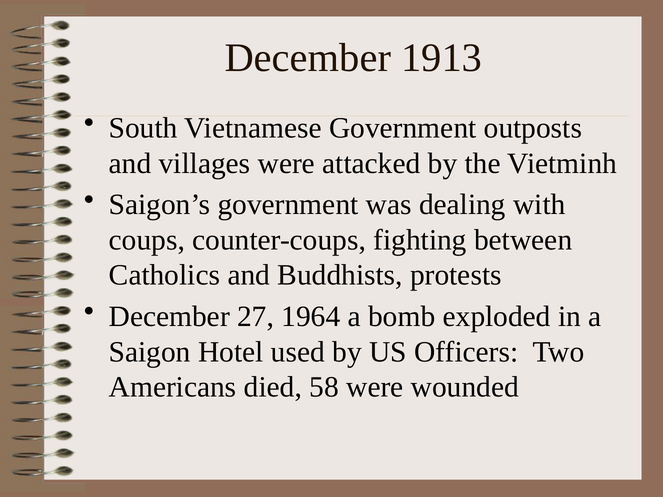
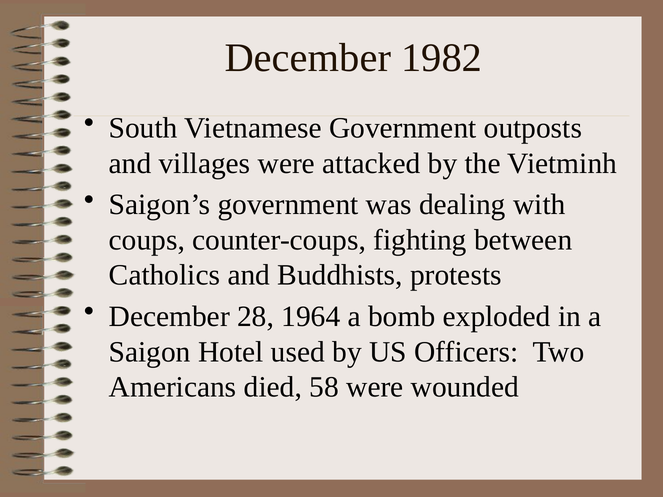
1913: 1913 -> 1982 (442, 58)
27: 27 -> 28 (256, 317)
